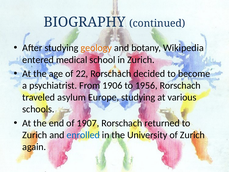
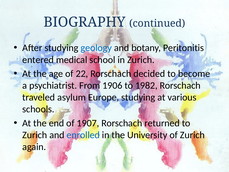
geology colour: orange -> blue (96, 48)
Wikipedia: Wikipedia -> Peritonitis (183, 48)
1956: 1956 -> 1982 (146, 85)
